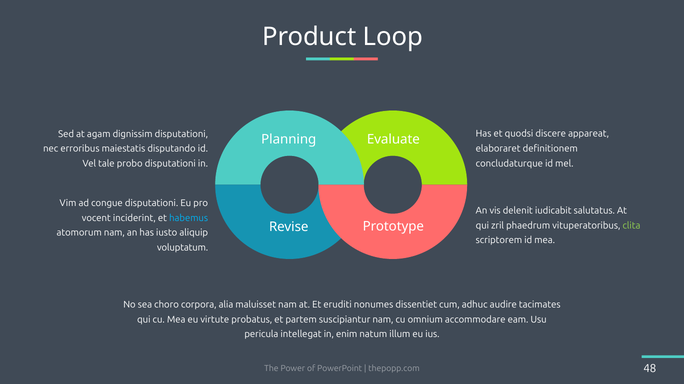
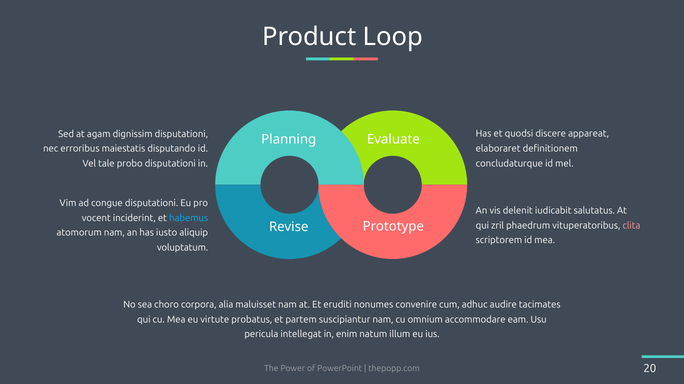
clita colour: light green -> pink (631, 226)
dissentiet: dissentiet -> convenire (416, 305)
48: 48 -> 20 (650, 369)
